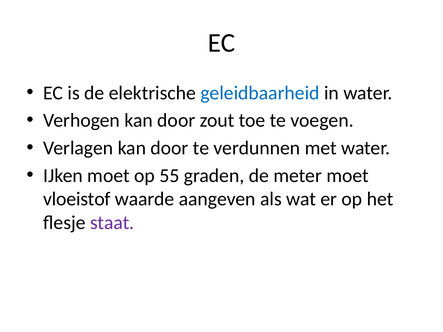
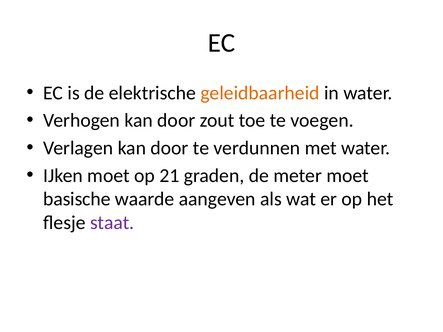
geleidbaarheid colour: blue -> orange (260, 93)
55: 55 -> 21 (169, 176)
vloeistof: vloeistof -> basische (77, 199)
